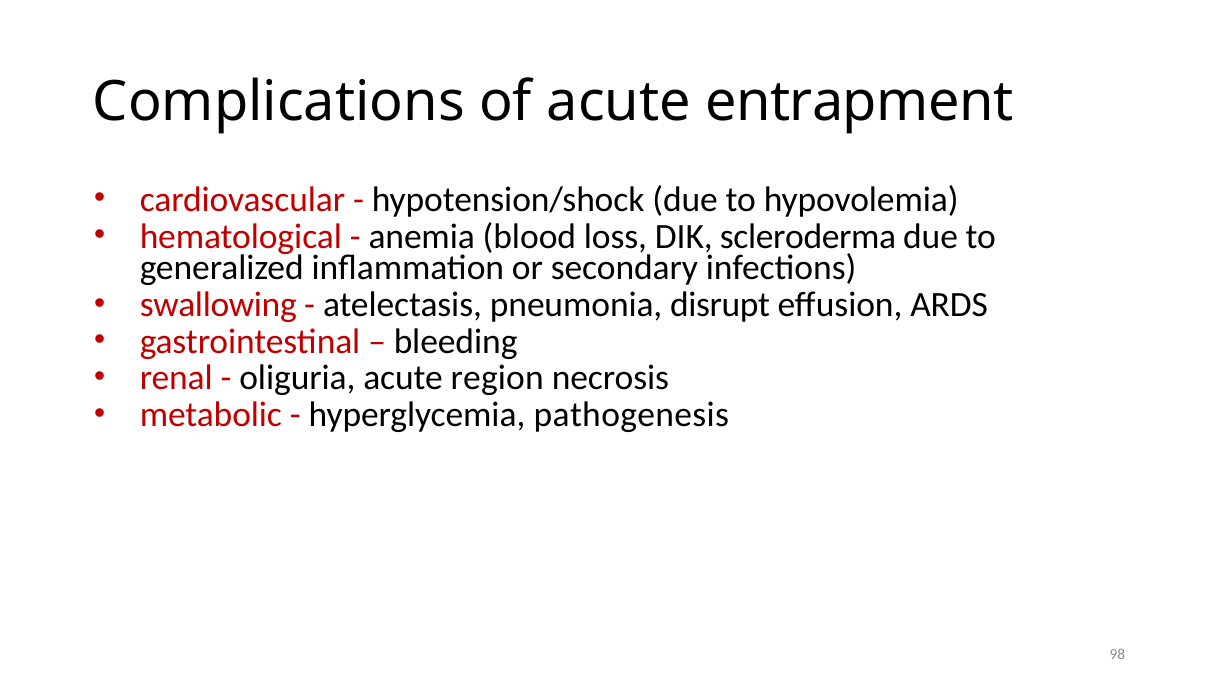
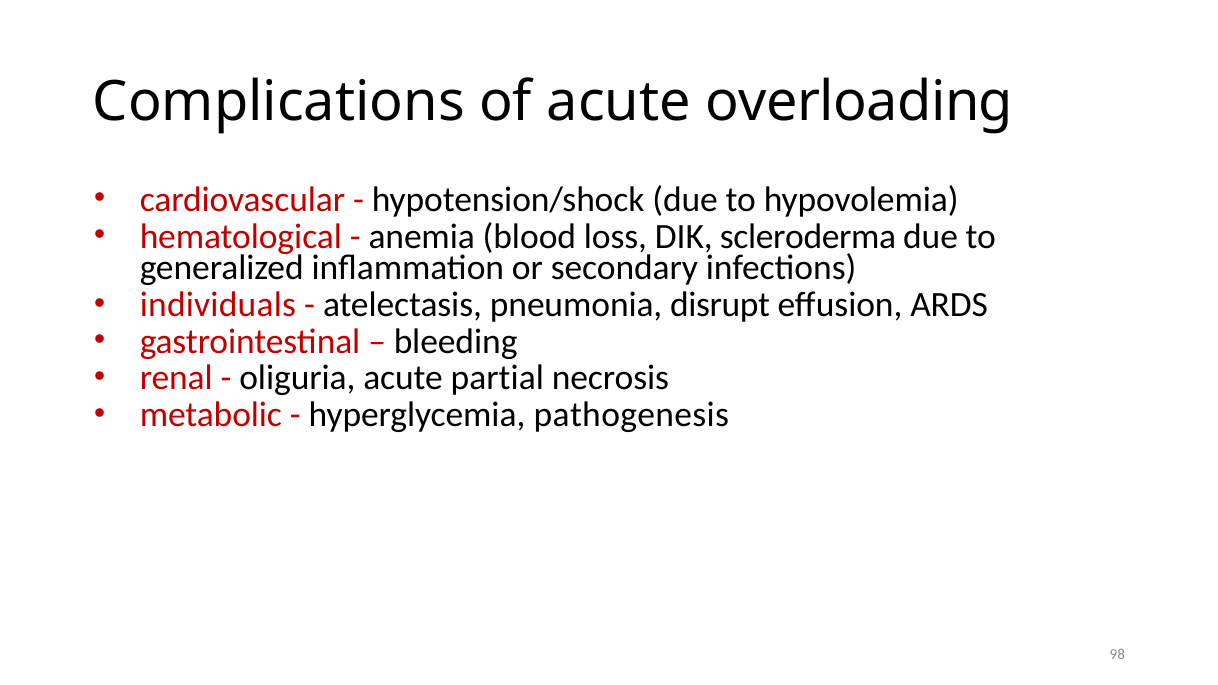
entrapment: entrapment -> overloading (859, 102)
swallowing: swallowing -> individuals (218, 305)
region: region -> partial (497, 378)
